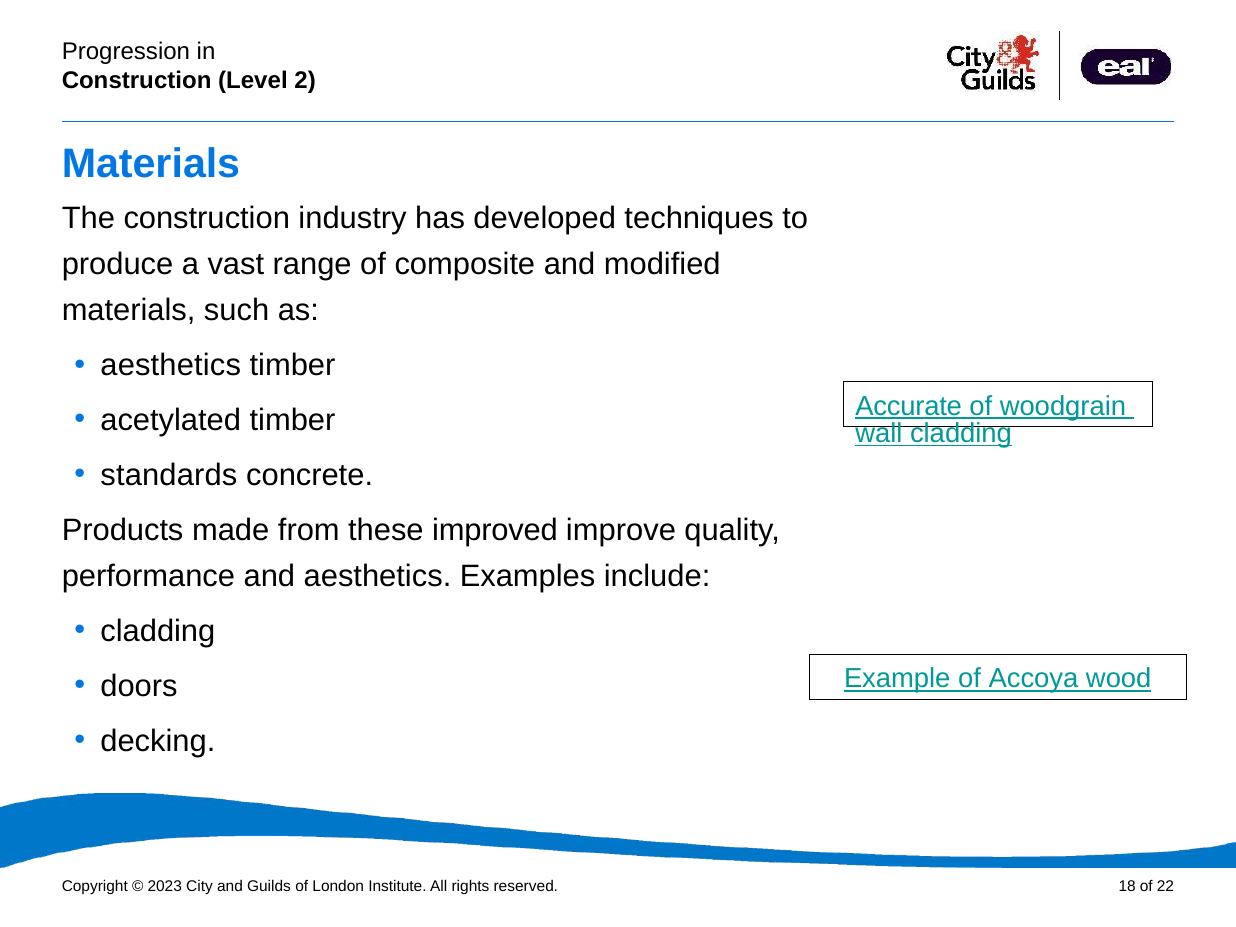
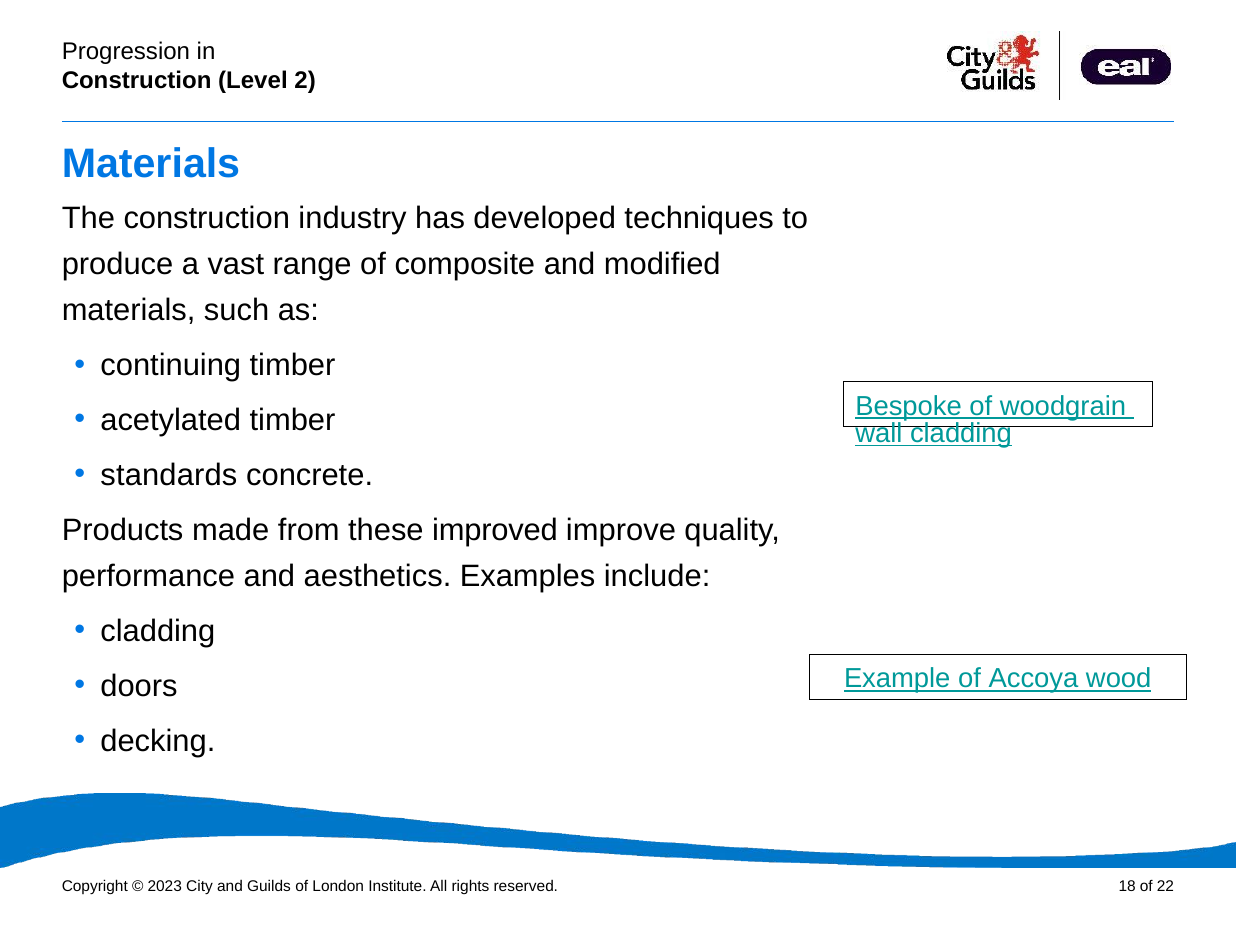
aesthetics: aesthetics -> continuing (171, 365)
Accurate: Accurate -> Bespoke (909, 406)
